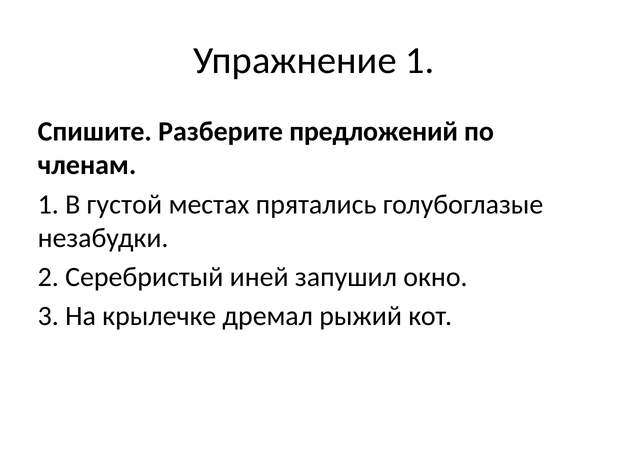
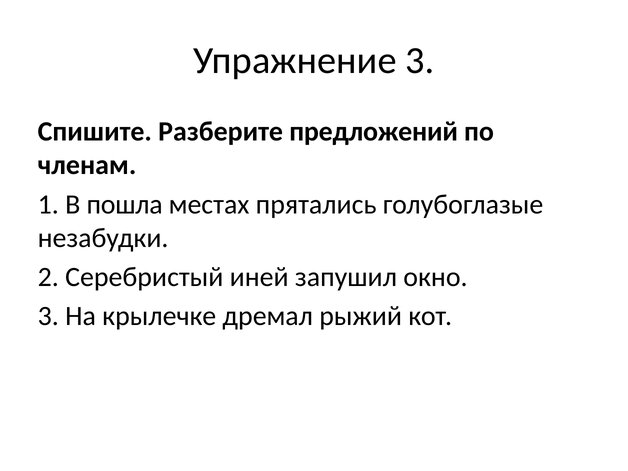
Упражнение 1: 1 -> 3 (420, 61)
густой: густой -> пошла (125, 204)
